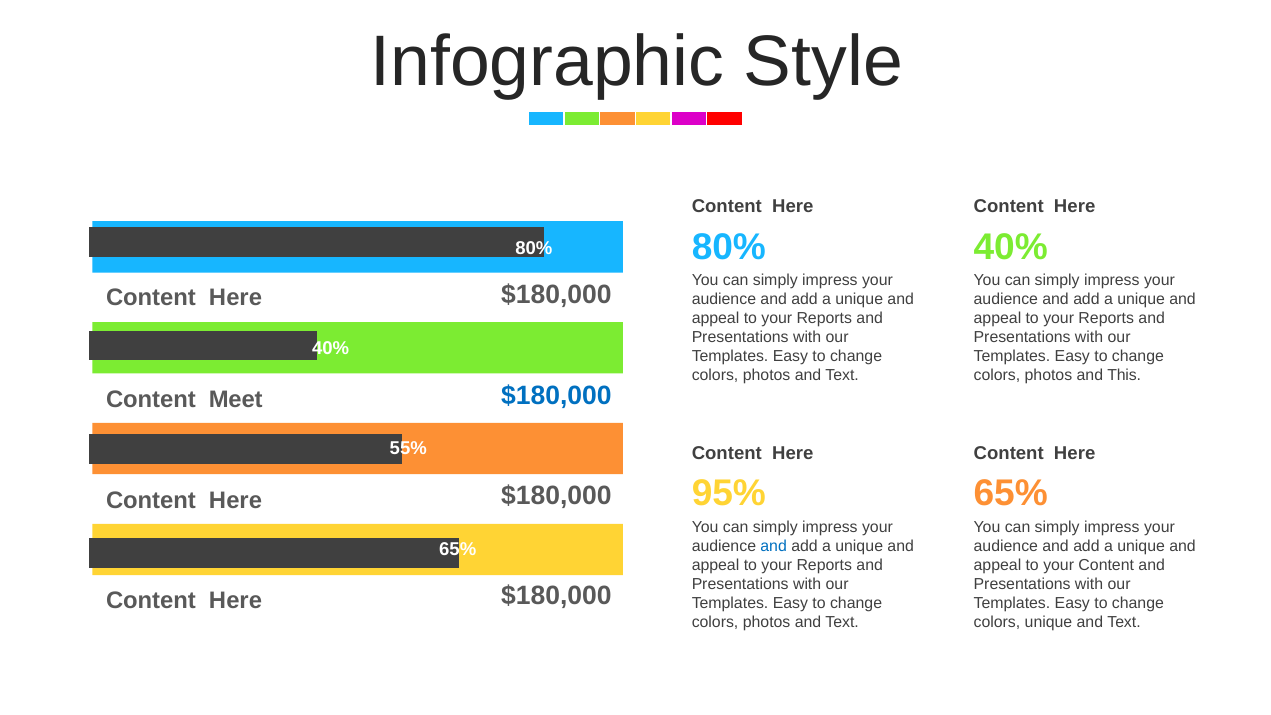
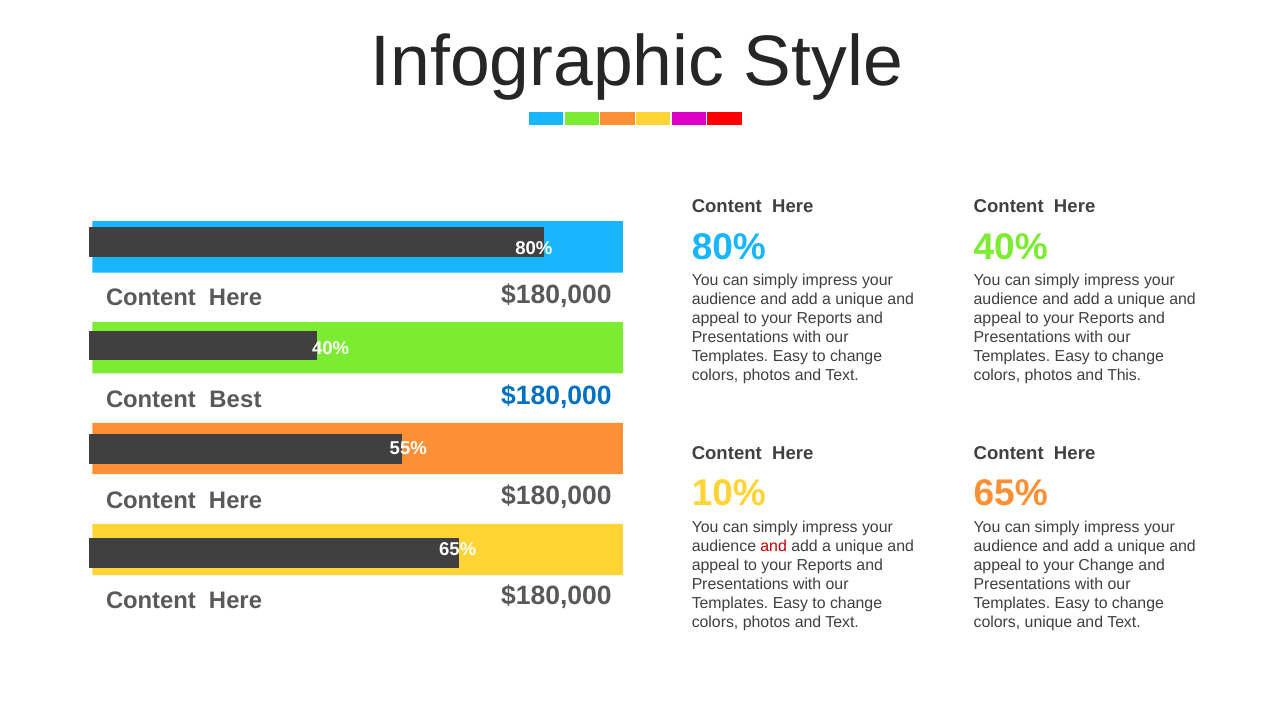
Meet: Meet -> Best (235, 400)
95%: 95% -> 10% (729, 494)
and colour: blue -> red (774, 546)
your Content: Content -> Change (1106, 565)
